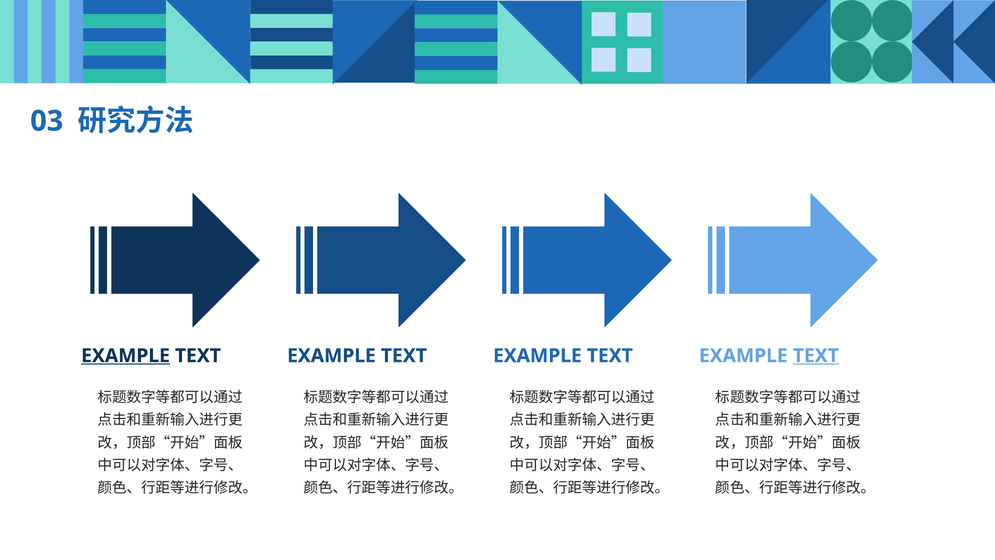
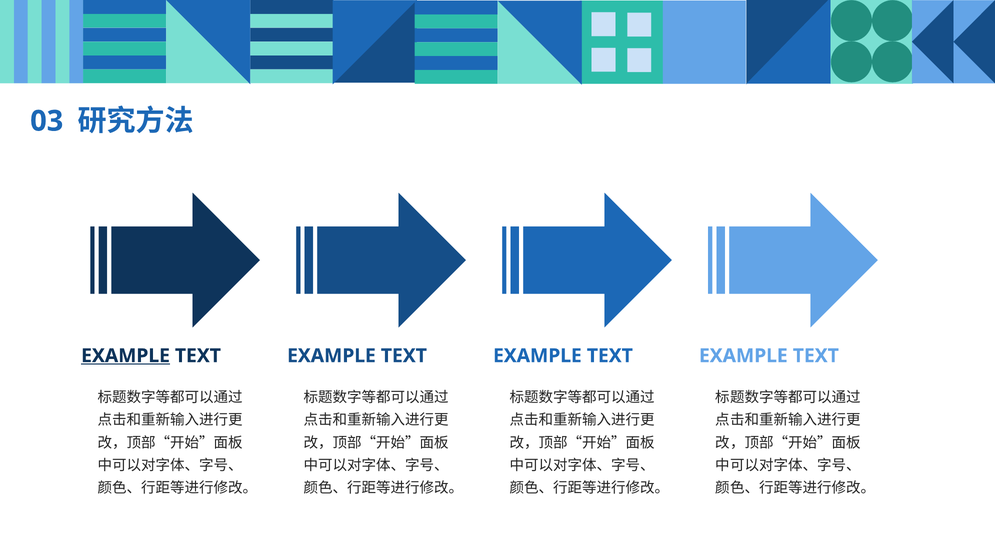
TEXT underline: present -> none (816, 356)
